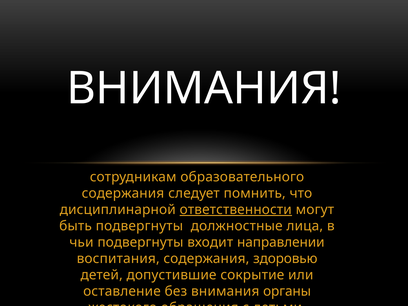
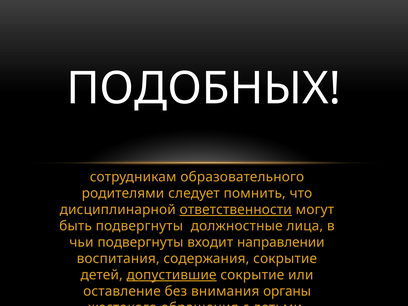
ВНИМАНИЯ: ВНИМАНИЯ -> ПОДОБНЫХ (204, 88)
содержания: содержания -> родителями (123, 193)
содержания здоровью: здоровью -> сокрытие (285, 259)
допустившие underline: none -> present (172, 275)
